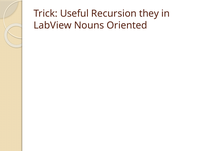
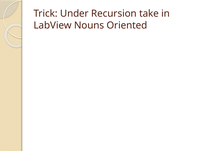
Useful: Useful -> Under (74, 14)
they: they -> take (149, 14)
